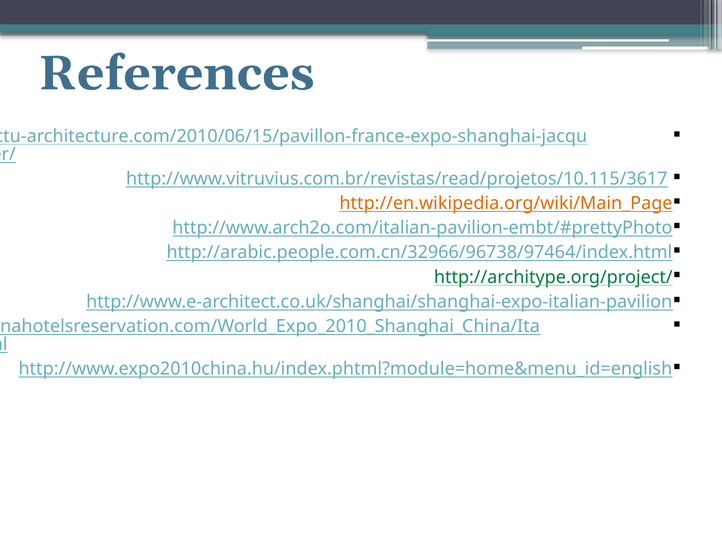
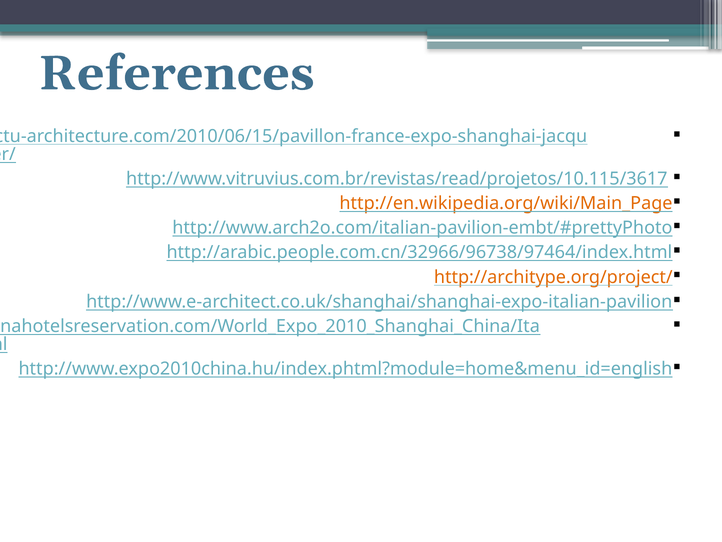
http://architype.org/project/ colour: green -> orange (553, 277)
